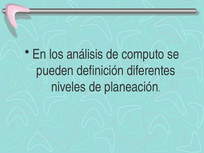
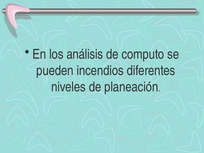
definición: definición -> incendios (100, 71)
